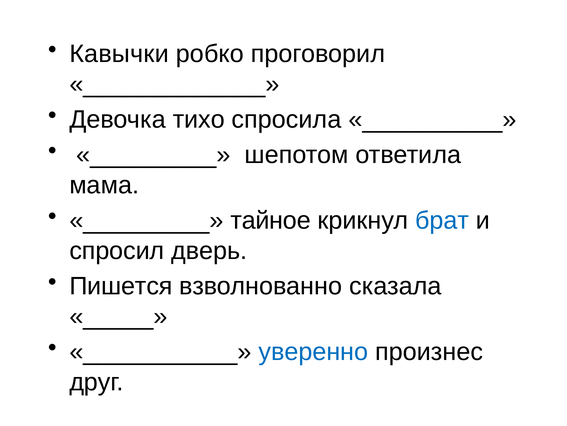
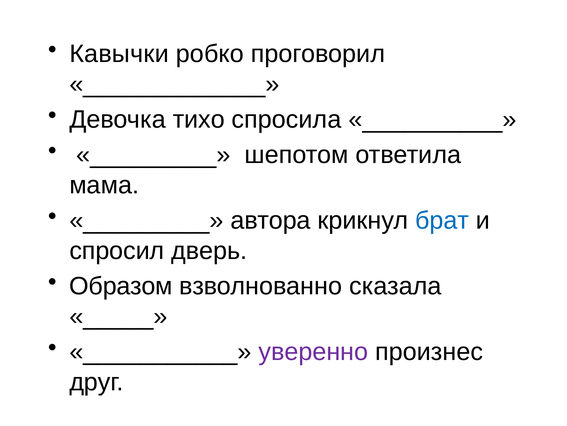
тайное: тайное -> автора (271, 220)
Пишется: Пишется -> Образом (121, 286)
уверенно colour: blue -> purple (313, 351)
